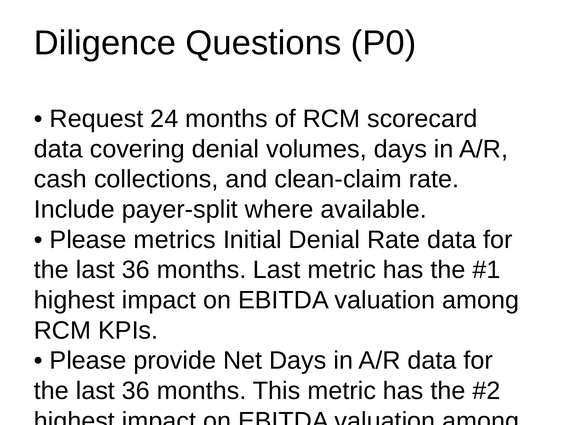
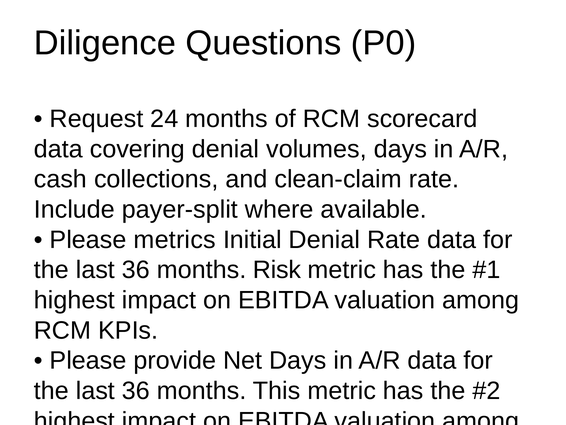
months Last: Last -> Risk (277, 270)
